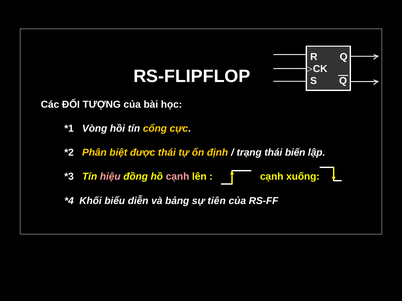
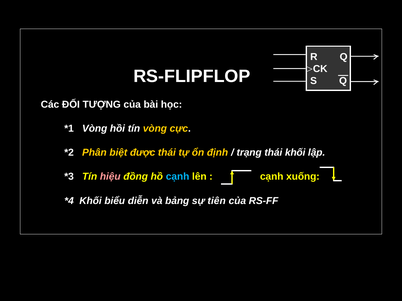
tín cổng: cổng -> vòng (155, 129)
thái biến: biến -> khối (295, 153)
cạnh colour: pink -> light blue (178, 177)
